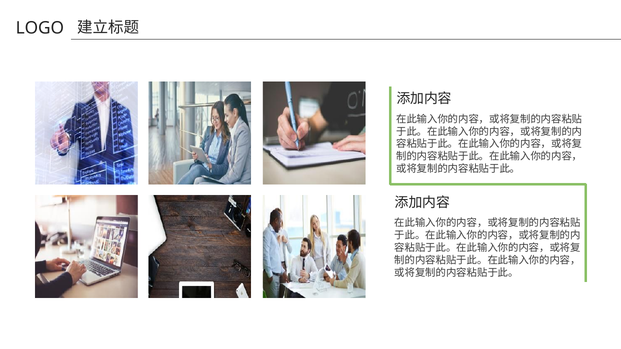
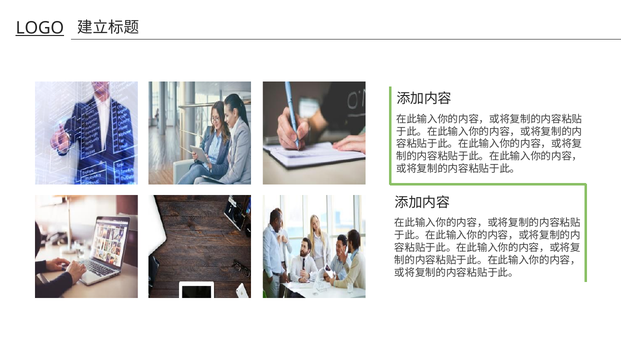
LOGO underline: none -> present (40, 28)
